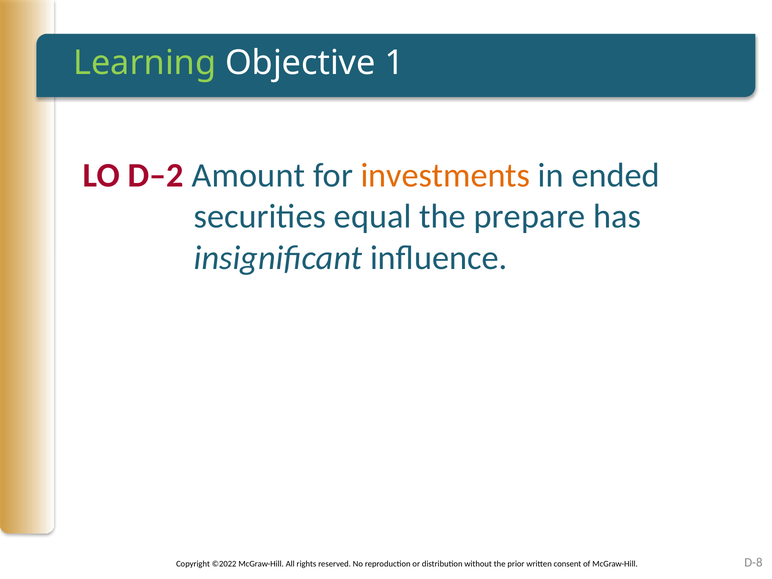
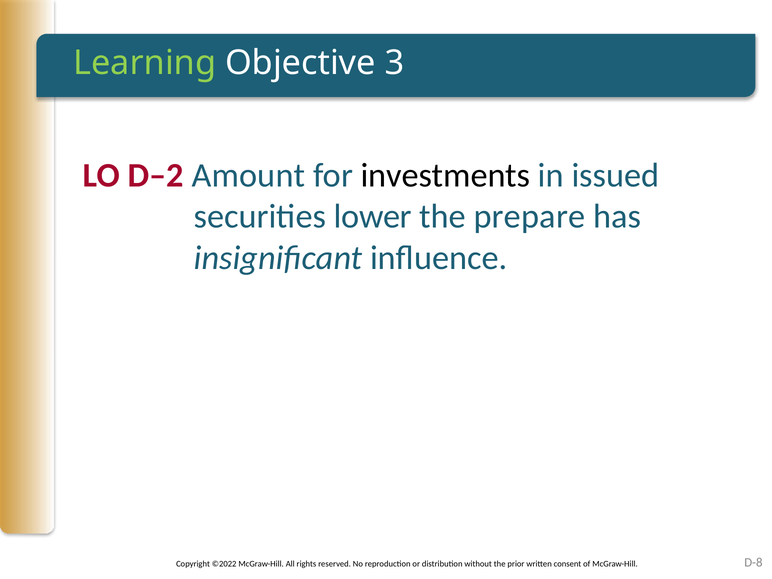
1: 1 -> 3 (394, 63)
investments colour: orange -> black (445, 175)
ended: ended -> issued (615, 175)
equal: equal -> lower (373, 217)
